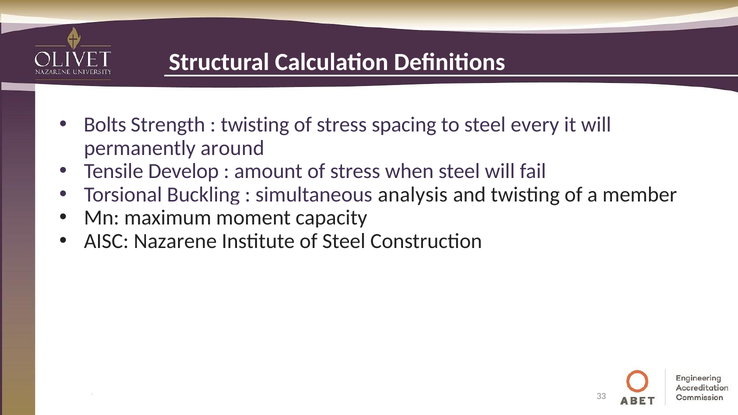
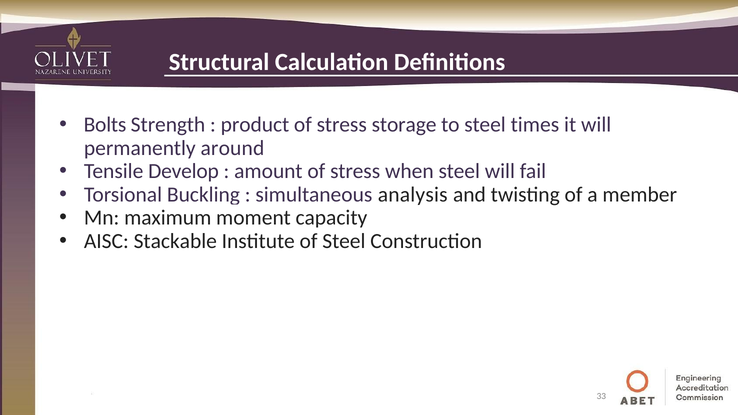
twisting: twisting -> product (255, 125)
spacing: spacing -> storage (404, 125)
every: every -> times (535, 125)
Nazarene: Nazarene -> Stackable (175, 241)
